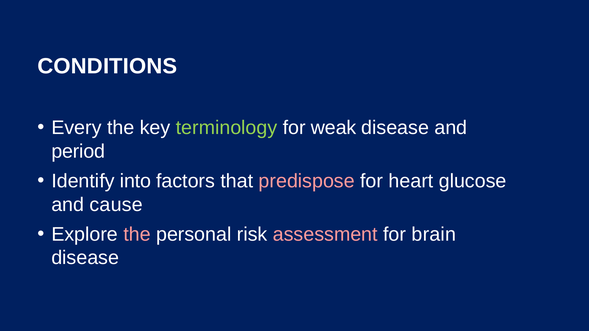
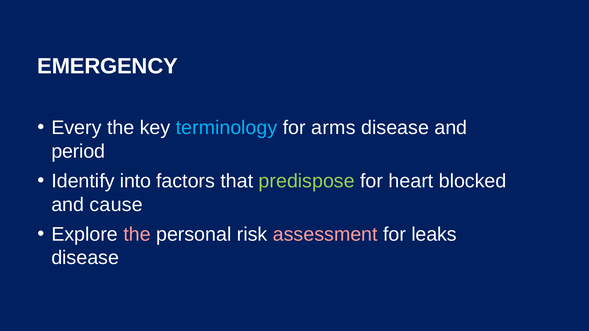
CONDITIONS: CONDITIONS -> EMERGENCY (108, 66)
terminology colour: light green -> light blue (227, 128)
weak: weak -> arms (333, 128)
predispose colour: pink -> light green (307, 181)
glucose: glucose -> blocked (473, 181)
brain: brain -> leaks (434, 234)
